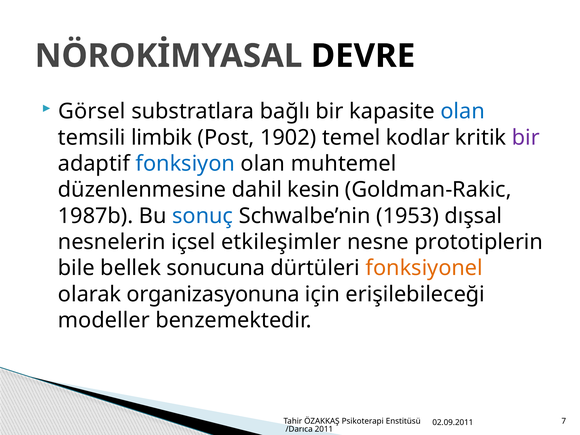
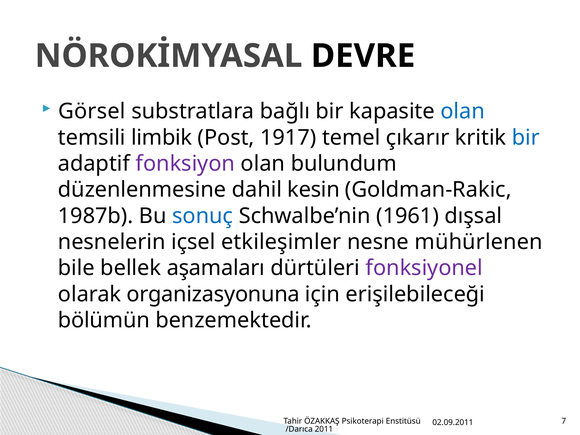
1902: 1902 -> 1917 (288, 138)
kodlar: kodlar -> çıkarır (418, 138)
bir colour: purple -> blue (526, 138)
fonksiyon colour: blue -> purple (185, 164)
muhtemel: muhtemel -> bulundum (344, 164)
1953: 1953 -> 1961 (408, 216)
prototiplerin: prototiplerin -> mühürlenen (479, 242)
sonucuna: sonucuna -> aşamaları (216, 268)
fonksiyonel colour: orange -> purple (424, 268)
modeller: modeller -> bölümün (104, 320)
